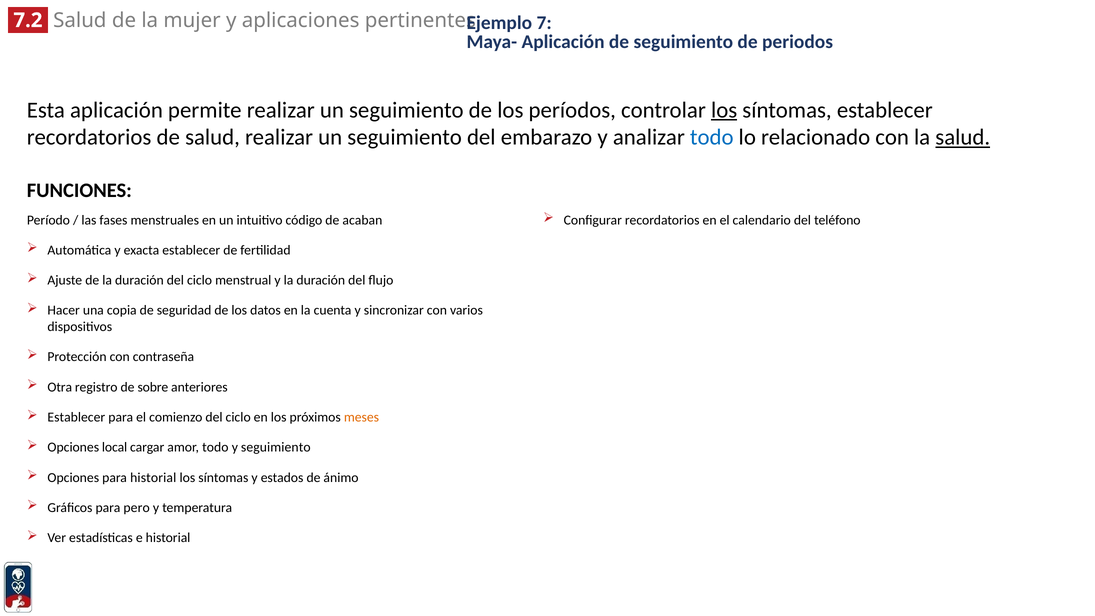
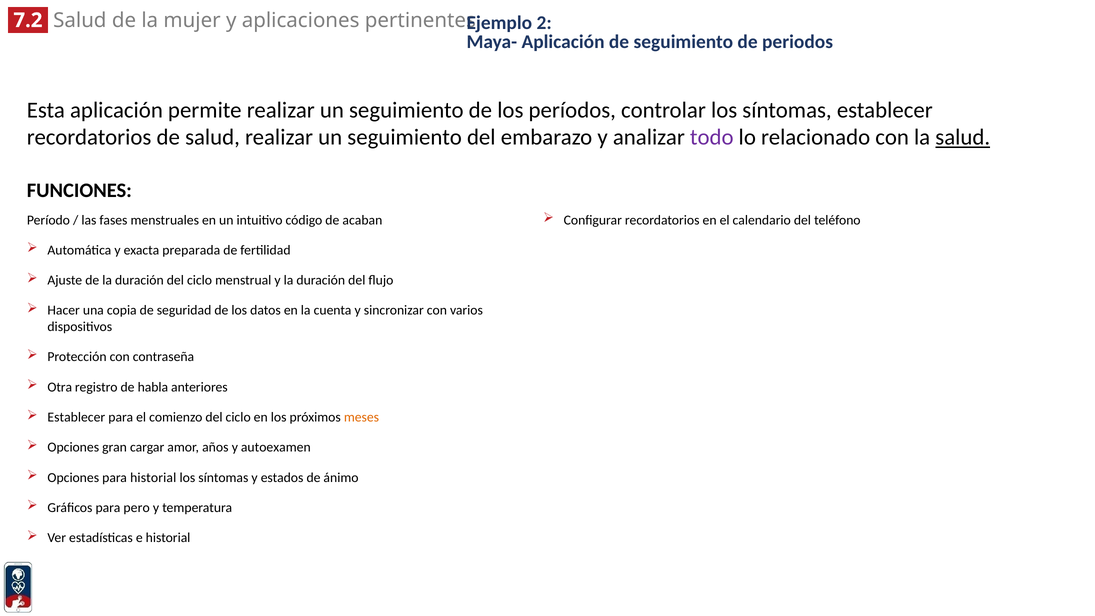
7: 7 -> 2 (544, 23)
los underline: present -> none (724, 110)
todo colour: blue -> purple (712, 137)
exacta establecer: establecer -> preparada (191, 250)
sobre: sobre -> habla (153, 387)
local: local -> gran (115, 447)
amor todo: todo -> años (215, 447)
y seguimiento: seguimiento -> autoexamen (276, 447)
